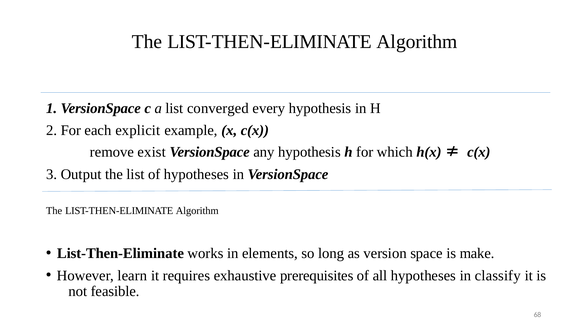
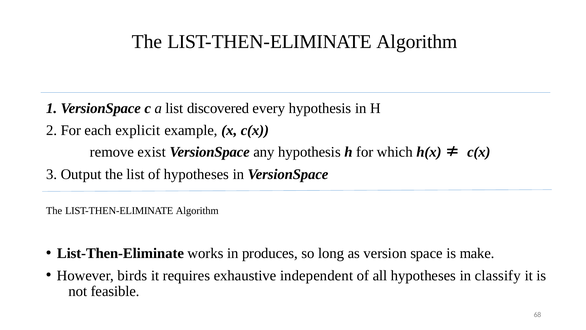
converged: converged -> discovered (218, 108)
elements: elements -> produces (270, 253)
learn: learn -> birds (132, 275)
prerequisites: prerequisites -> independent (317, 275)
